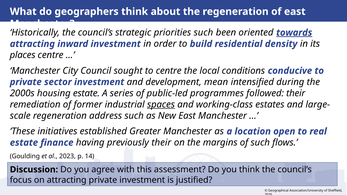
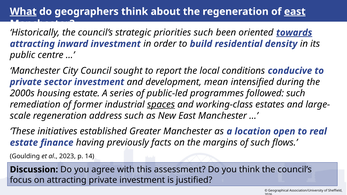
What underline: none -> present (23, 12)
east underline: none -> present (295, 12)
places: places -> public (23, 55)
to centre: centre -> report (169, 71)
followed their: their -> such (296, 93)
previously their: their -> facts (161, 143)
